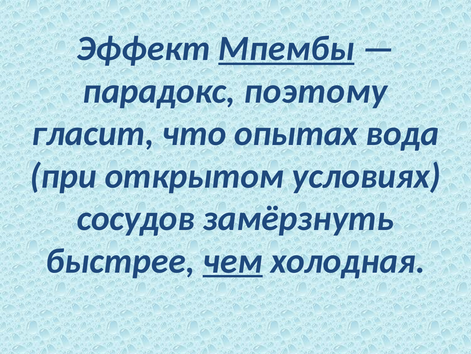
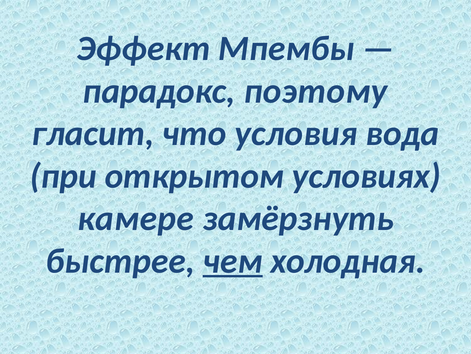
Мпембы underline: present -> none (286, 48)
опытах: опытах -> условия (296, 133)
сосудов: сосудов -> камере (136, 218)
